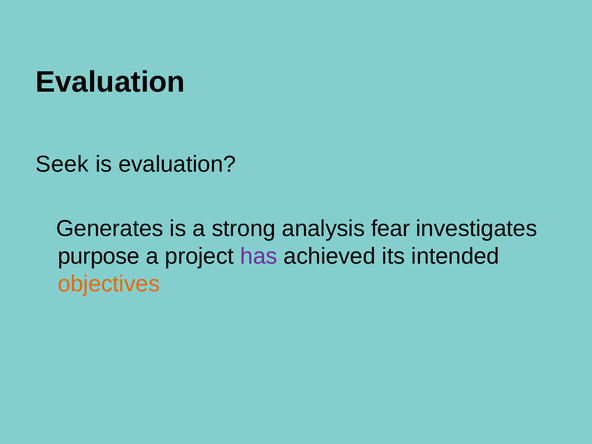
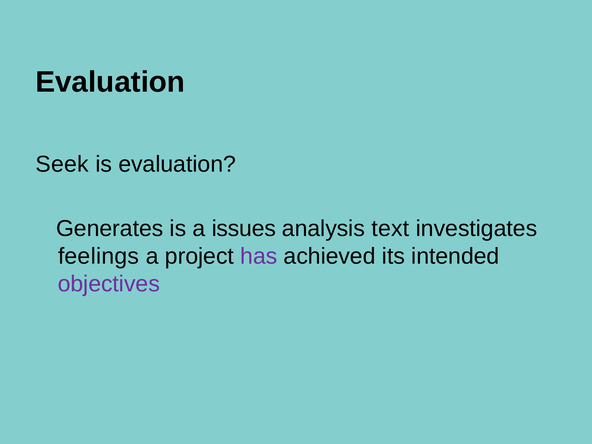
strong: strong -> issues (244, 229)
fear: fear -> text (390, 229)
purpose: purpose -> feelings (98, 256)
objectives colour: orange -> purple (109, 284)
